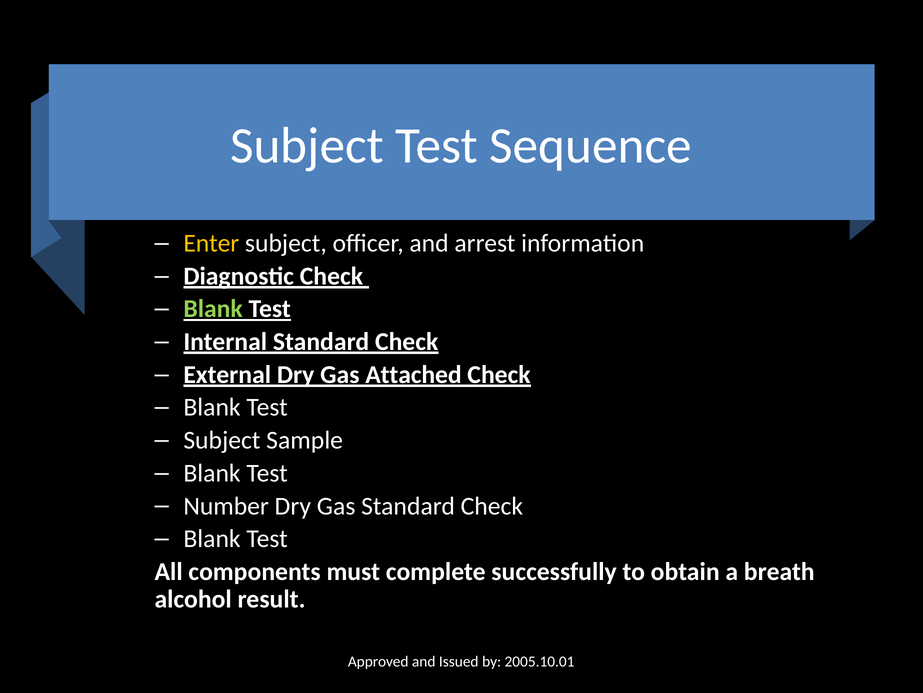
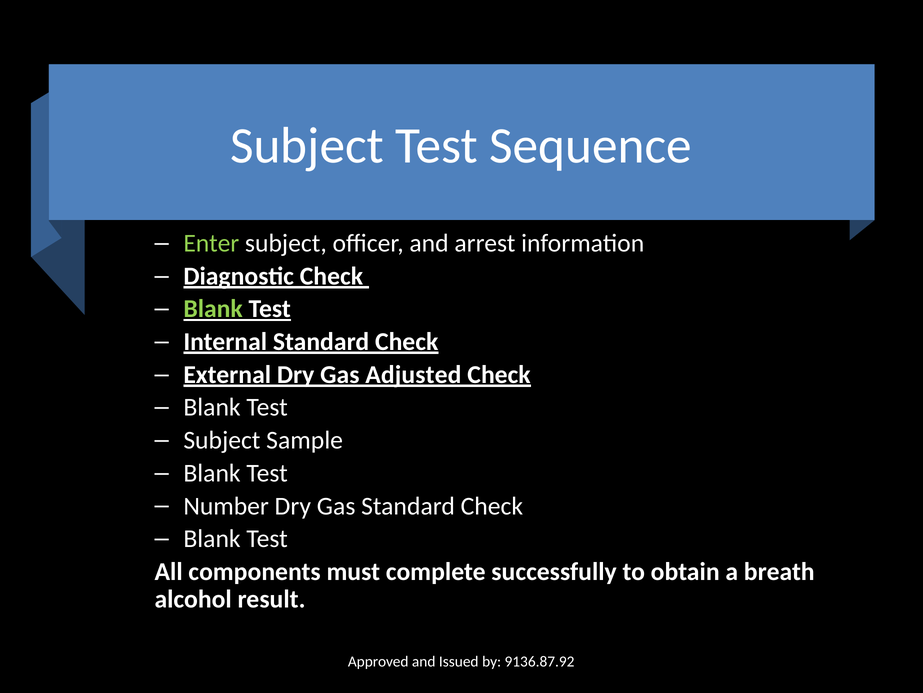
Enter colour: yellow -> light green (211, 243)
Attached: Attached -> Adjusted (413, 374)
2005.10.01: 2005.10.01 -> 9136.87.92 (540, 661)
